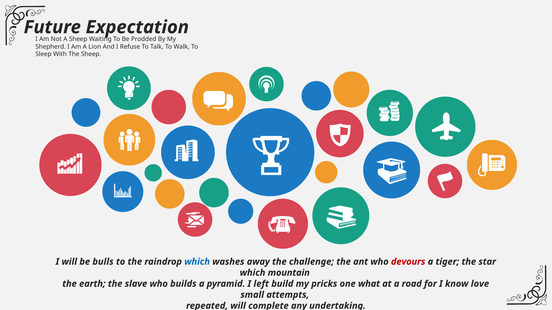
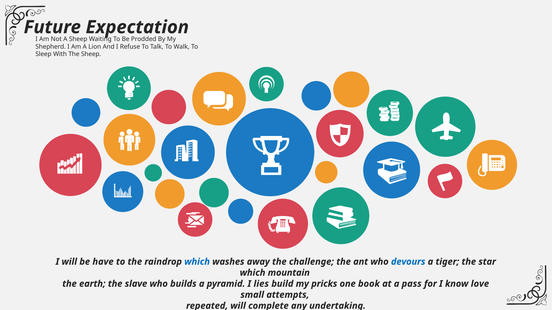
bulls: bulls -> have (103, 262)
devours colour: red -> blue (408, 262)
left: left -> lies (261, 284)
what: what -> book (369, 284)
road: road -> pass (412, 284)
